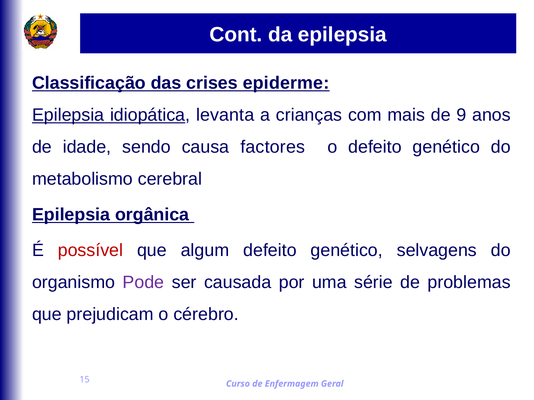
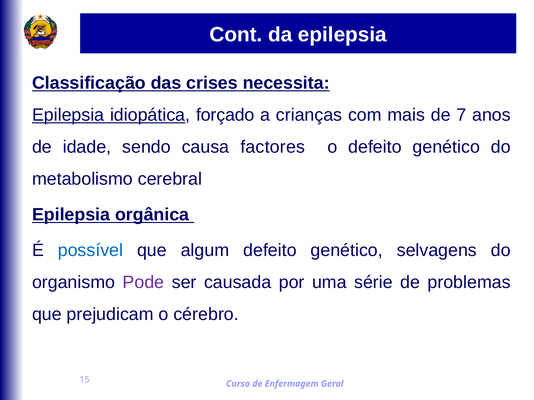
epiderme: epiderme -> necessita (286, 83)
levanta: levanta -> forçado (225, 115)
9: 9 -> 7 (461, 115)
possível colour: red -> blue (90, 250)
